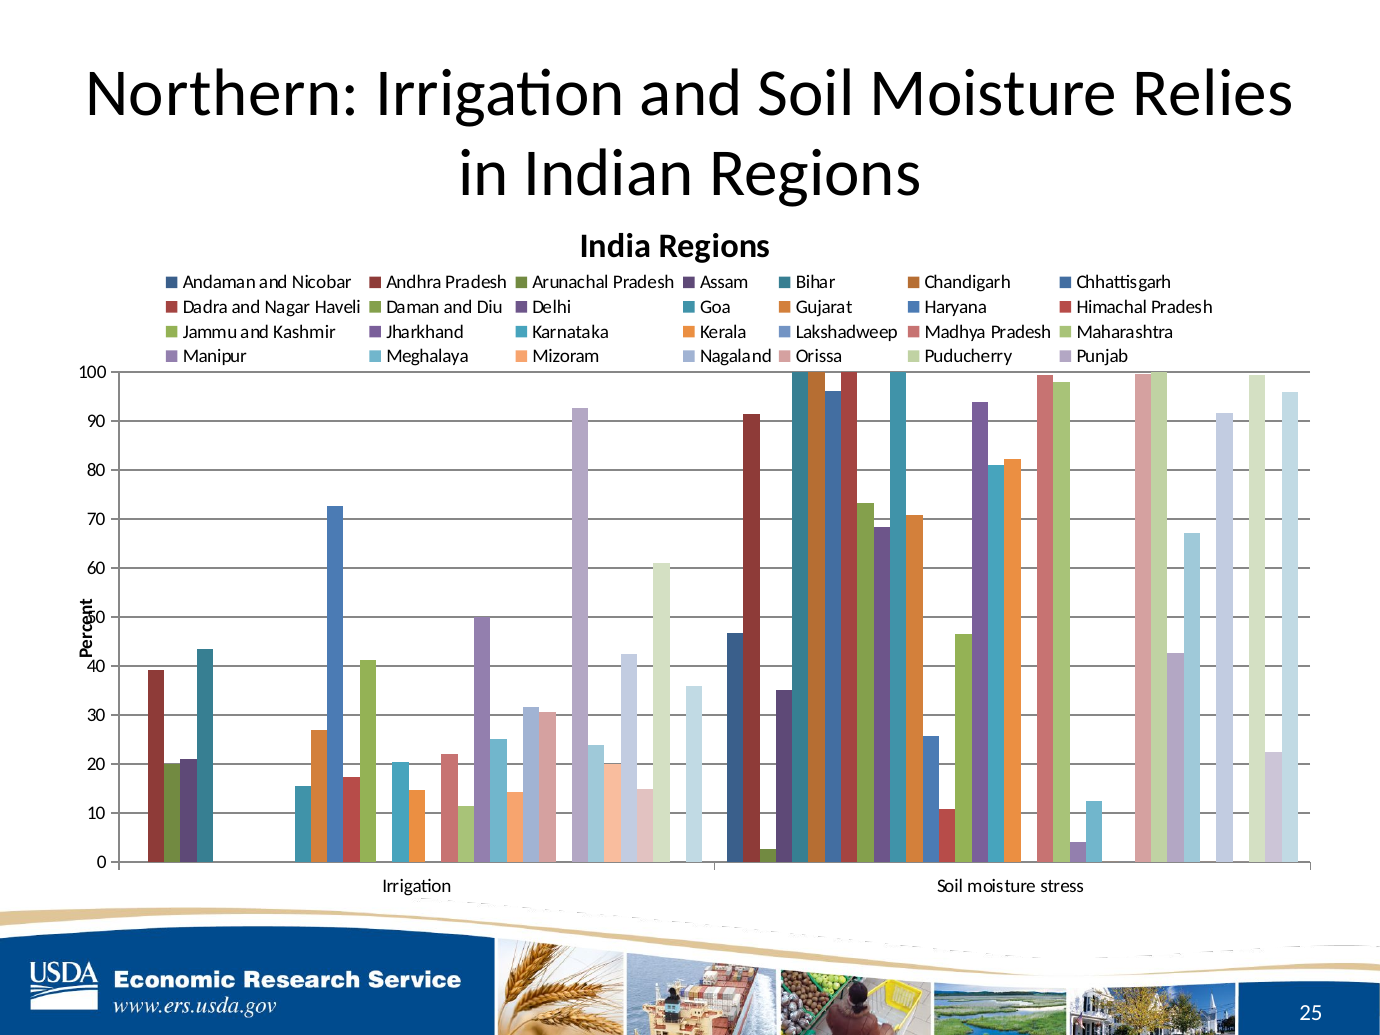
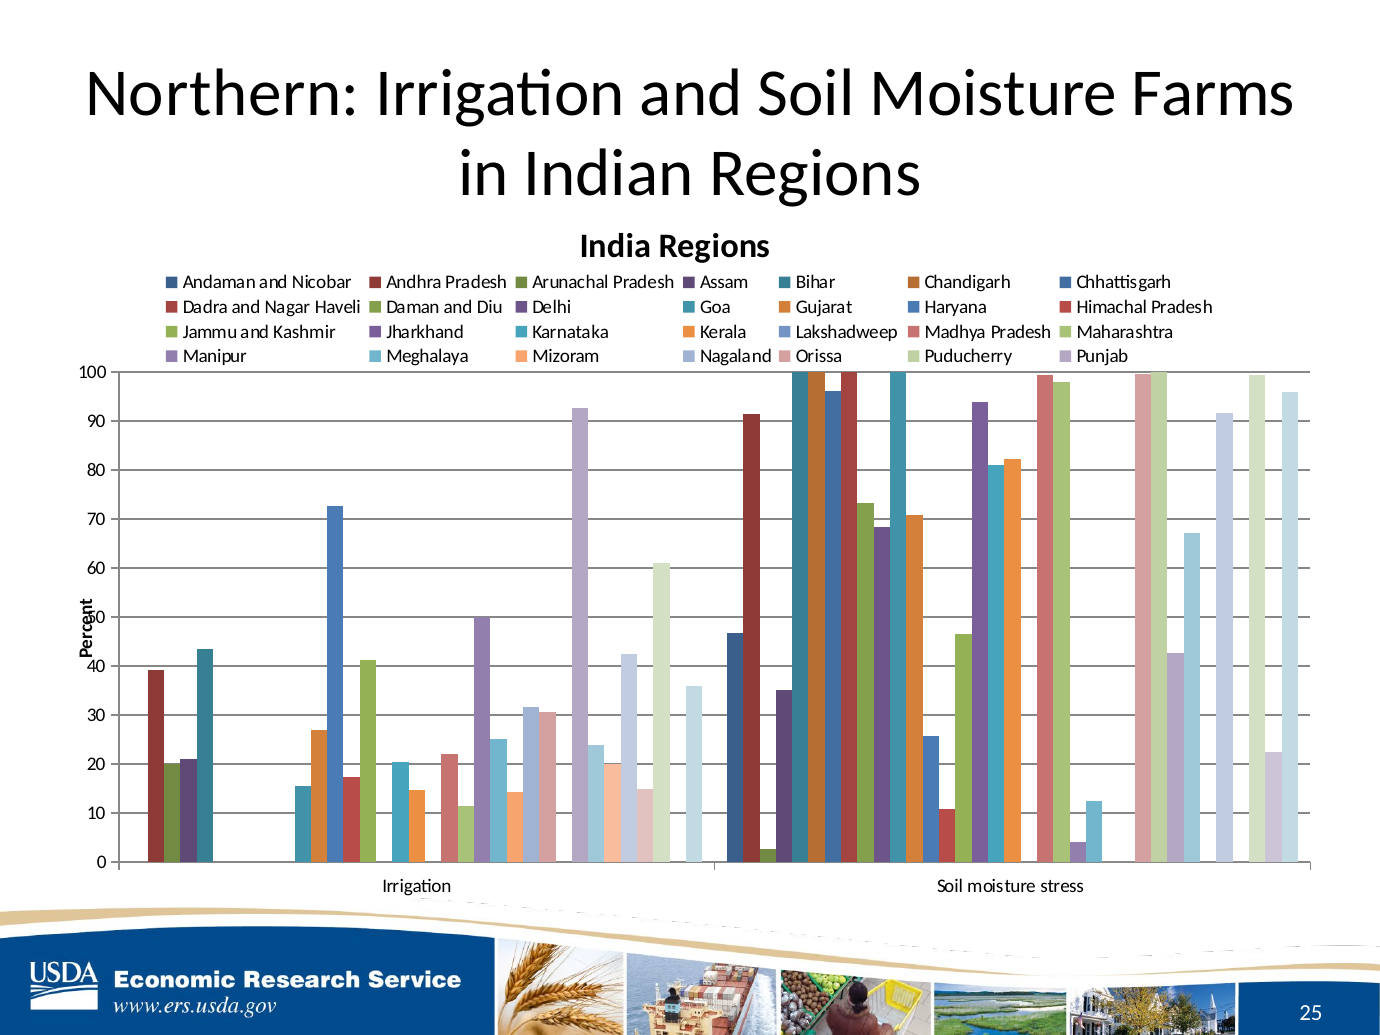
Relies: Relies -> Farms (1214, 93)
